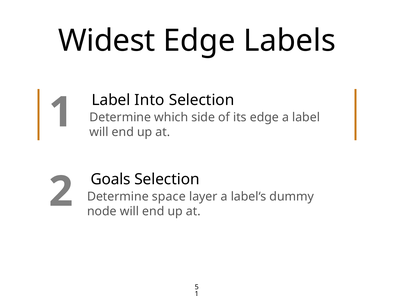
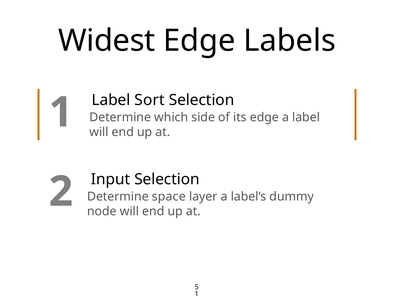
Into: Into -> Sort (150, 100)
Goals: Goals -> Input (110, 179)
